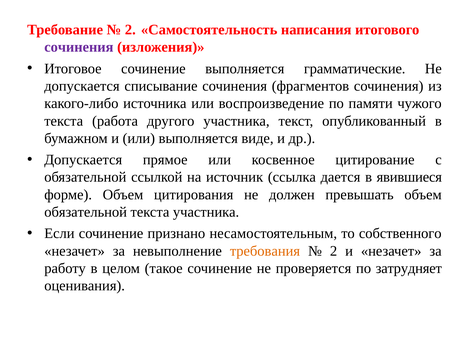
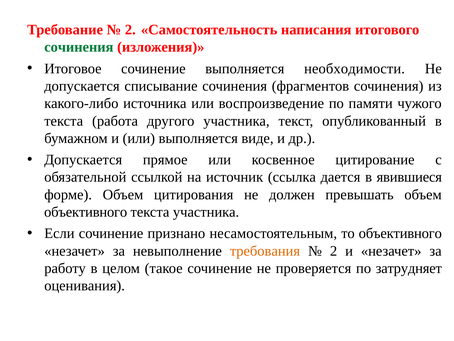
сочинения colour: purple -> green (79, 47)
грамматические: грамматические -> необходимости (355, 69)
обязательной: обязательной -> объективного (86, 212)
то собственного: собственного -> объективного (400, 233)
